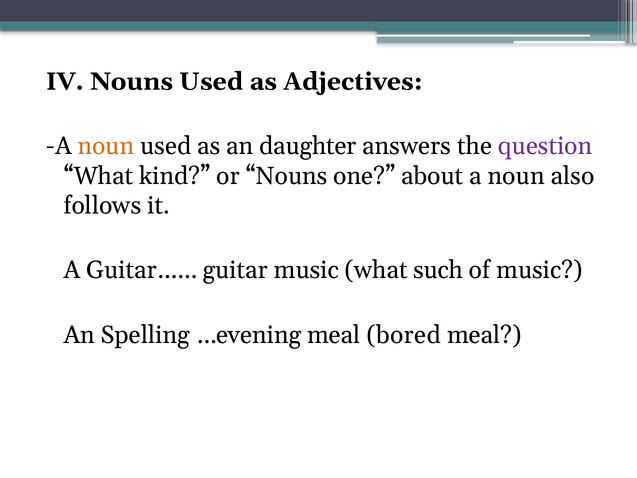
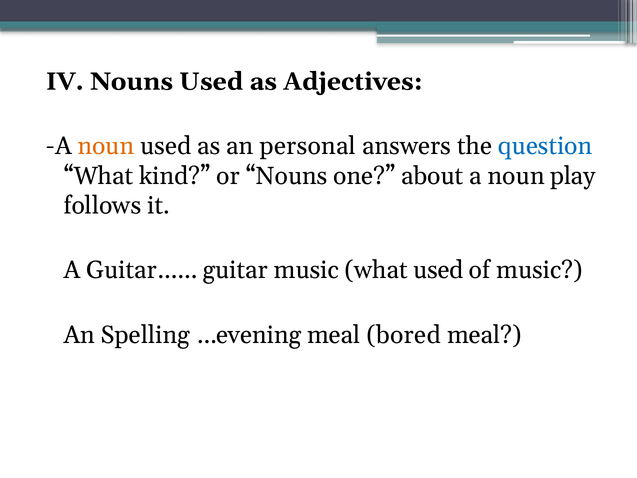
daughter: daughter -> personal (308, 146)
question colour: purple -> blue (545, 146)
also: also -> play (573, 176)
what such: such -> used (438, 270)
